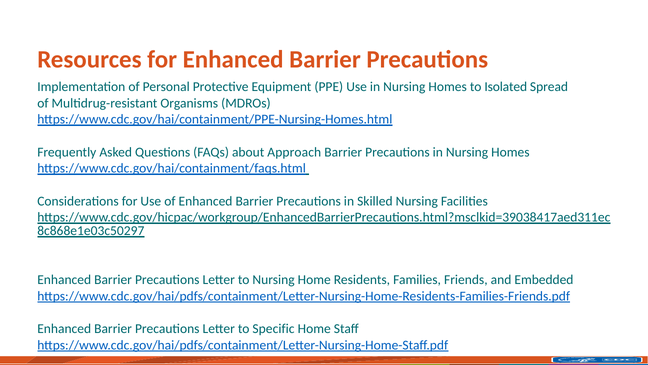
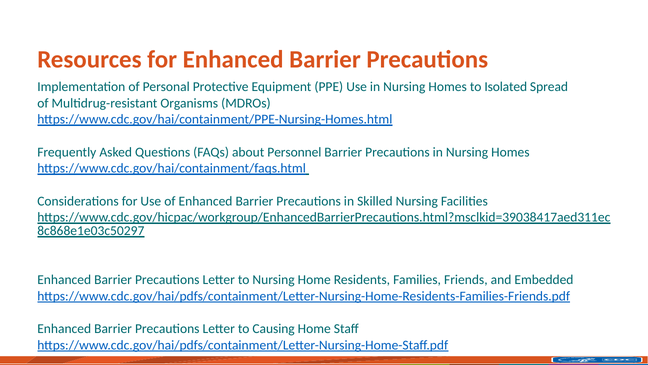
Approach: Approach -> Personnel (294, 152)
Specific: Specific -> Causing (274, 329)
